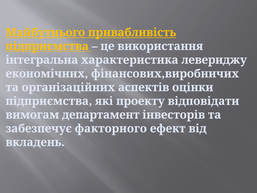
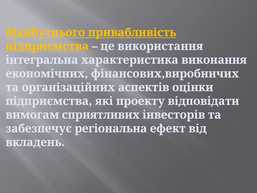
левериджу: левериджу -> виконання (214, 60)
департамент: департамент -> сприятливих (101, 115)
факторного: факторного -> регіональна (111, 128)
